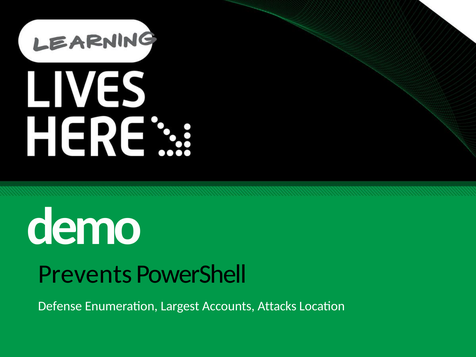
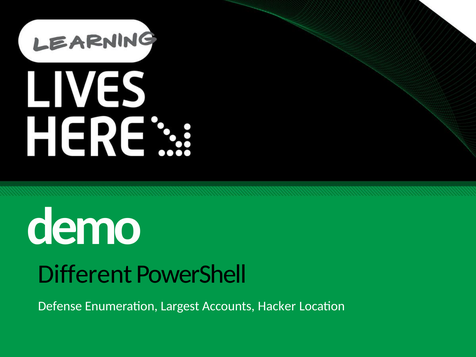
Prevents: Prevents -> Different (85, 274)
Attacks: Attacks -> Hacker (277, 306)
